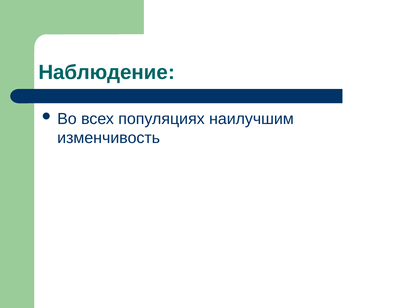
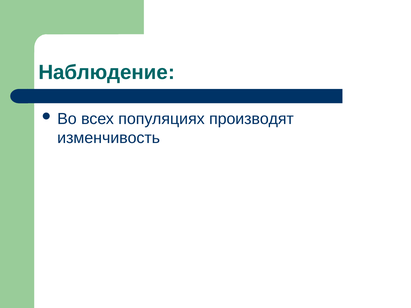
наилучшим: наилучшим -> производят (251, 119)
